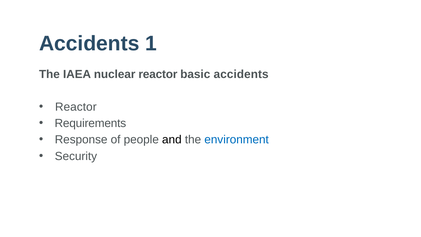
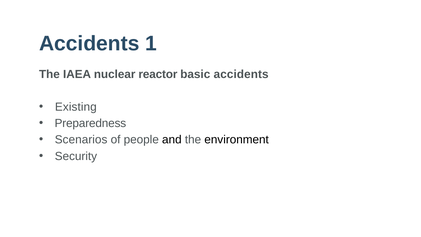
Reactor: Reactor -> Existing (76, 107)
Requirements: Requirements -> Preparedness (90, 123)
Response: Response -> Scenarios (81, 140)
environment colour: blue -> black (237, 140)
